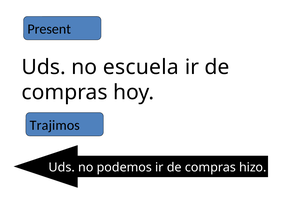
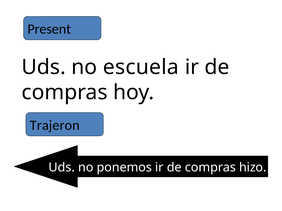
Trajimos: Trajimos -> Trajeron (55, 126)
podemos: podemos -> ponemos (124, 168)
